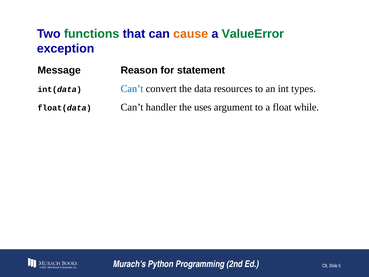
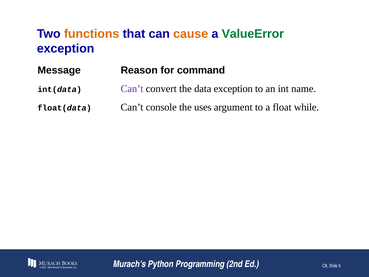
functions colour: green -> orange (92, 34)
statement: statement -> command (201, 70)
Can’t colour: blue -> purple (132, 89)
data resources: resources -> exception (233, 89)
types: types -> name (304, 89)
handler: handler -> console (161, 107)
